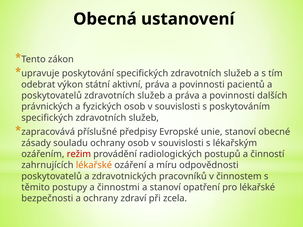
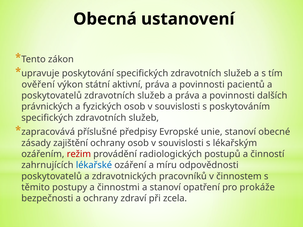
odebrat: odebrat -> ověření (38, 85)
souladu: souladu -> zajištění (71, 143)
lékařské colour: orange -> blue (94, 165)
pro lékařské: lékařské -> prokáže (257, 188)
